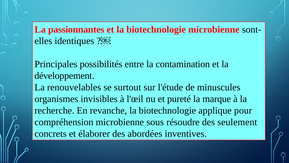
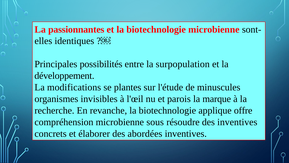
contamination: contamination -> surpopulation (183, 64)
renouvelables: renouvelables -> modifications (74, 87)
surtout: surtout -> plantes (128, 87)
pureté: pureté -> parois (179, 99)
pour: pour -> offre (243, 110)
des seulement: seulement -> inventives (237, 122)
